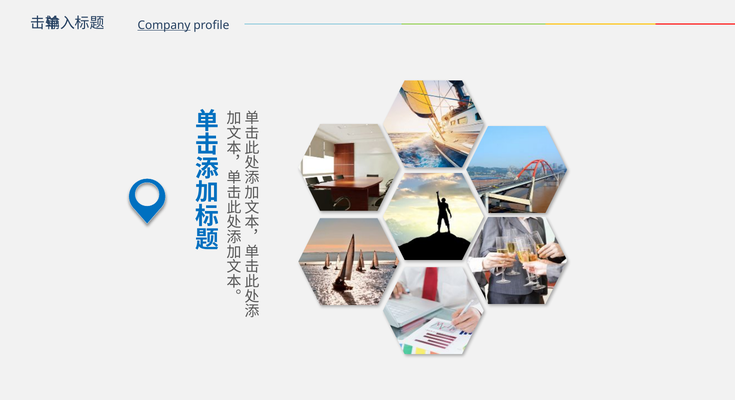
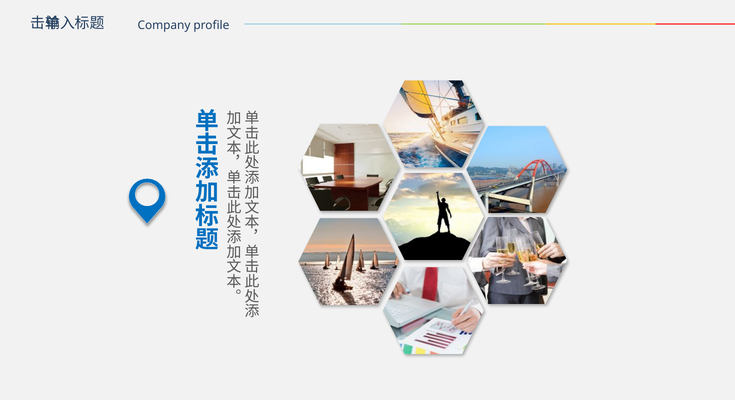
Company underline: present -> none (164, 25)
